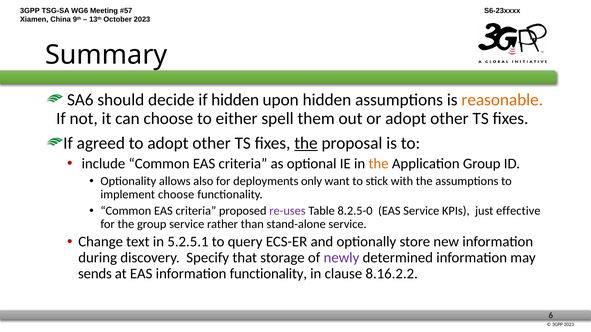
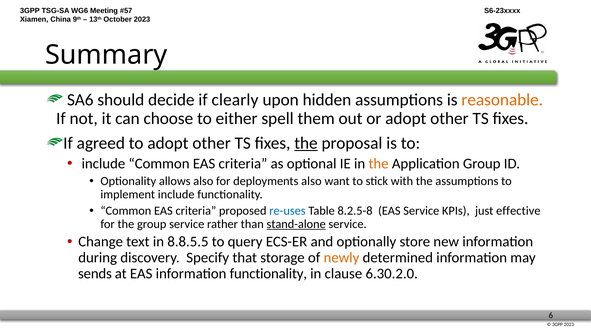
if hidden: hidden -> clearly (235, 100)
deployments only: only -> also (311, 181)
implement choose: choose -> include (176, 195)
re-uses colour: purple -> blue (287, 211)
8.2.5-0: 8.2.5-0 -> 8.2.5-8 (355, 211)
stand-alone underline: none -> present (296, 224)
5.2.5.1: 5.2.5.1 -> 8.8.5.5 (188, 242)
newly colour: purple -> orange (341, 258)
8.16.2.2: 8.16.2.2 -> 6.30.2.0 (392, 274)
